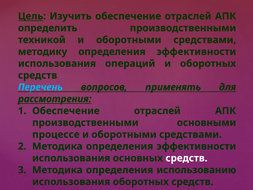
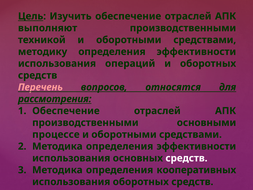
определить: определить -> выполняют (48, 28)
Перечень colour: light blue -> pink (40, 87)
применять: применять -> относятся (173, 87)
использованию: использованию -> кооперативных (196, 170)
